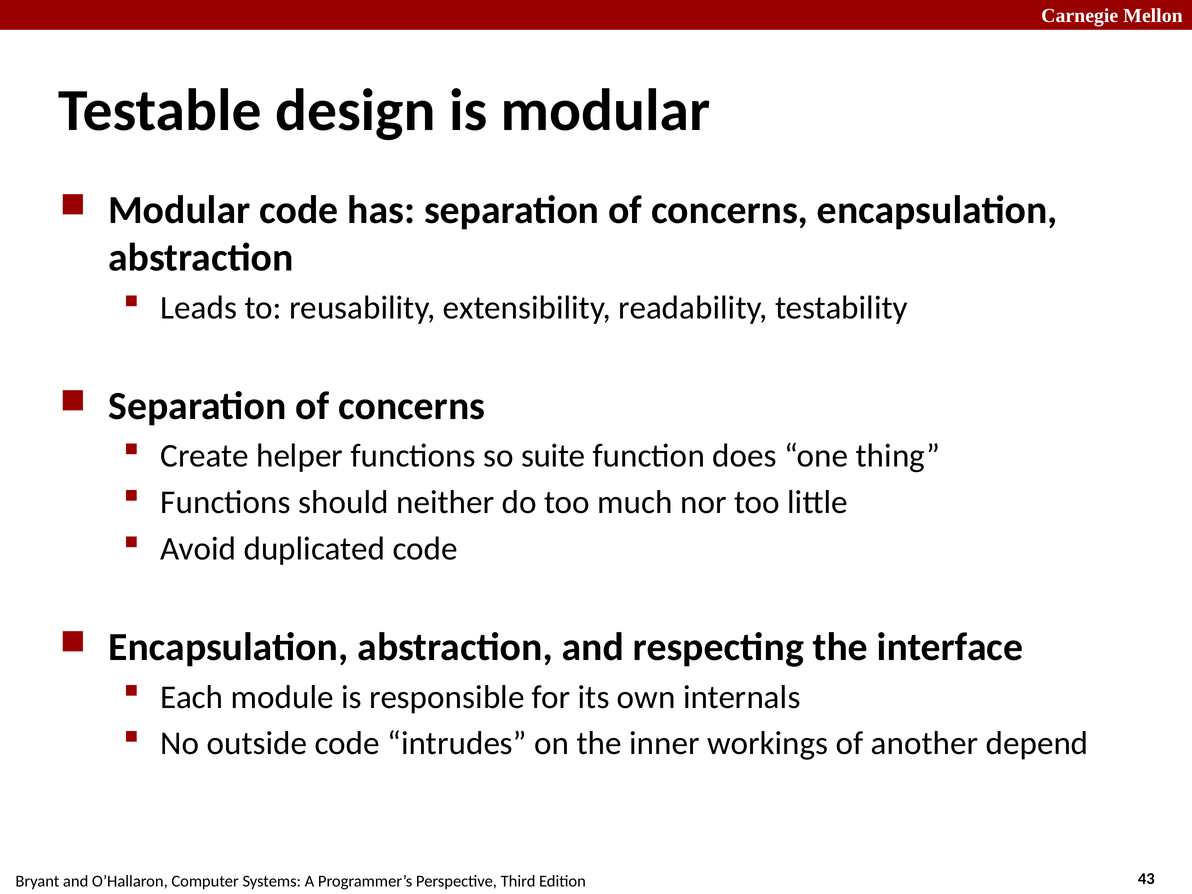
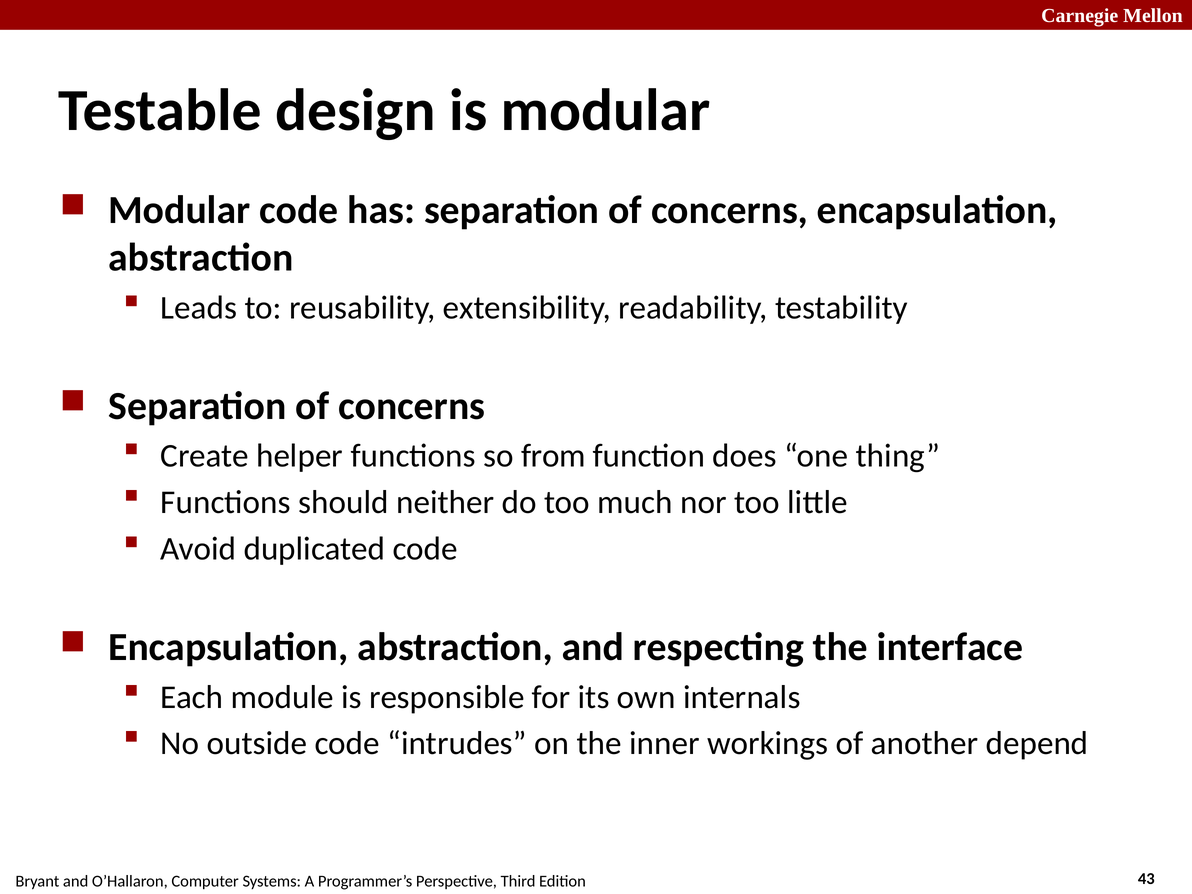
suite: suite -> from (553, 456)
